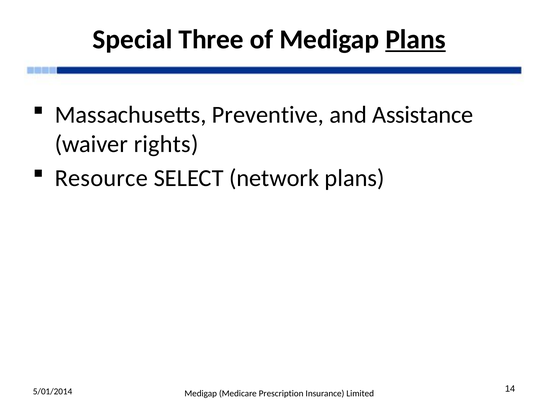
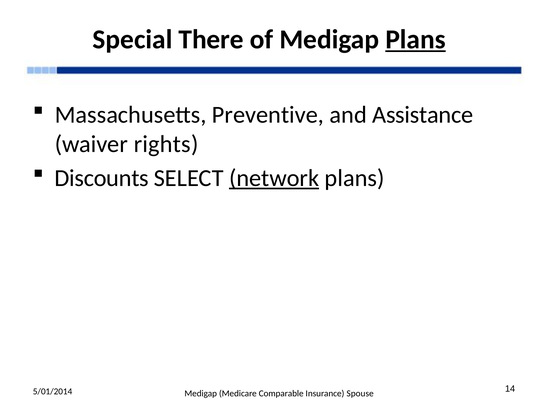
Three: Three -> There (211, 39)
Resource: Resource -> Discounts (102, 178)
network underline: none -> present (274, 178)
Prescription: Prescription -> Comparable (281, 393)
Limited: Limited -> Spouse (360, 393)
